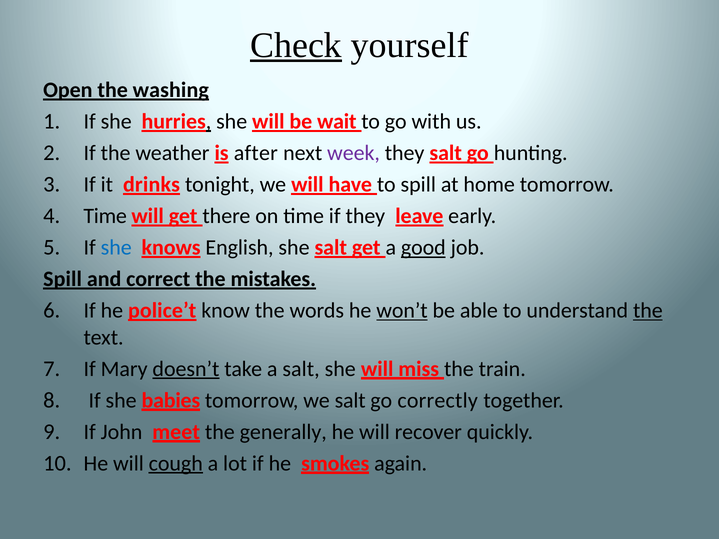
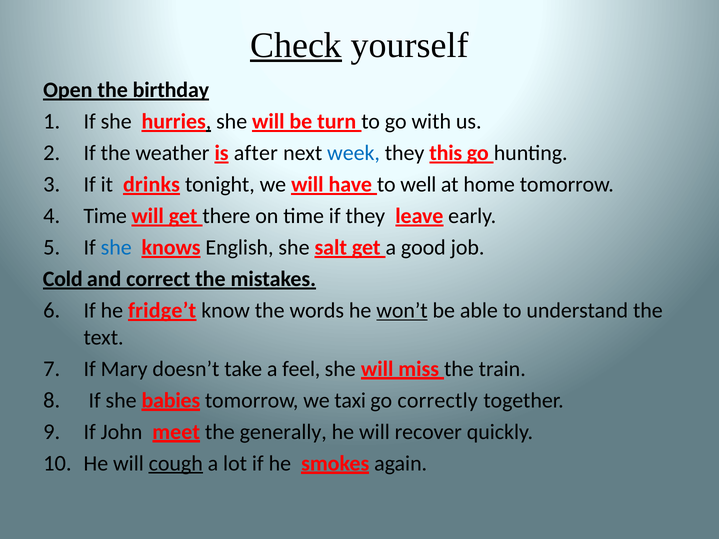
washing: washing -> birthday (171, 90)
wait: wait -> turn (337, 122)
week colour: purple -> blue (354, 153)
they salt: salt -> this (446, 153)
to spill: spill -> well (418, 185)
good underline: present -> none (423, 248)
Spill: Spill -> Cold (63, 279)
police’t: police’t -> fridge’t (162, 311)
the underline: present -> none (648, 311)
doesn’t underline: present -> none (186, 369)
a salt: salt -> feel (301, 369)
we salt: salt -> taxi (350, 401)
